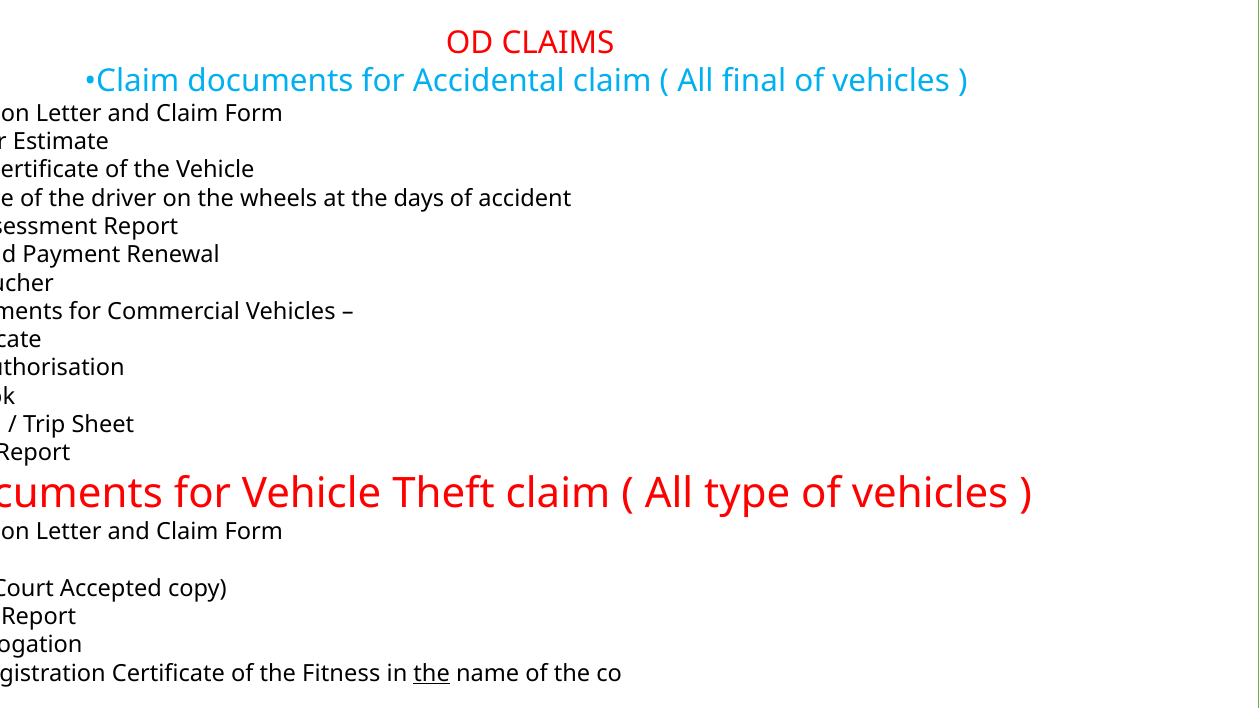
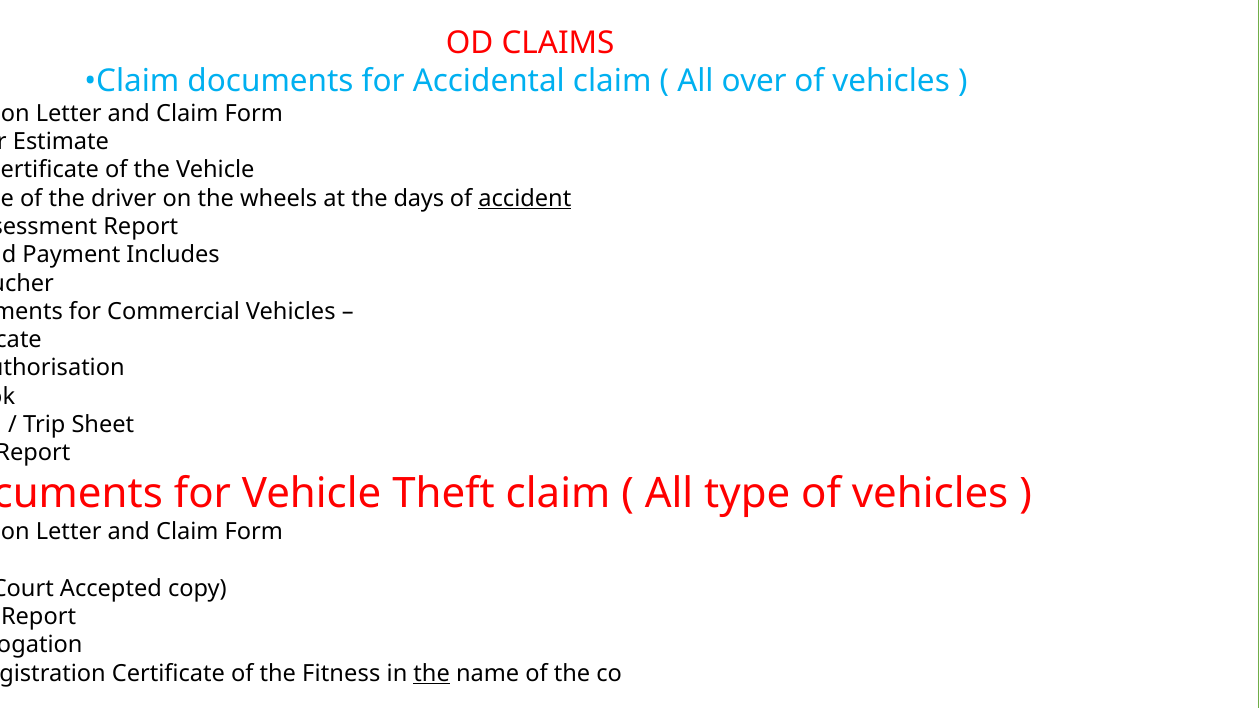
All final: final -> over (754, 81)
accident underline: none -> present (525, 198)
Renewal: Renewal -> Includes (173, 255)
